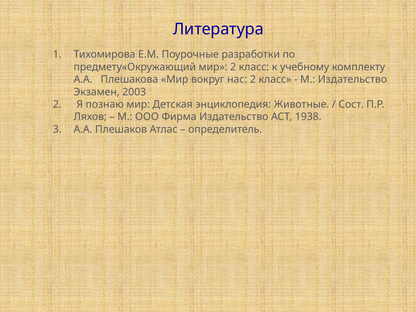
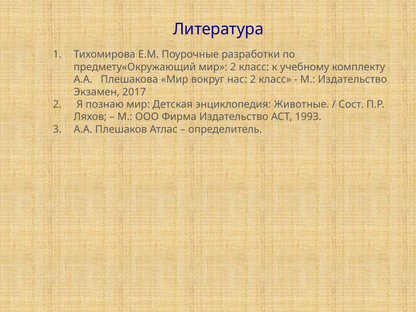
2003: 2003 -> 2017 (134, 92)
1938: 1938 -> 1993 (308, 117)
